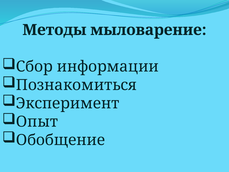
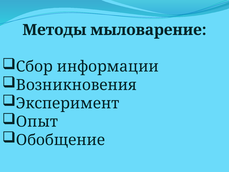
Познакомиться: Познакомиться -> Возникновения (76, 85)
